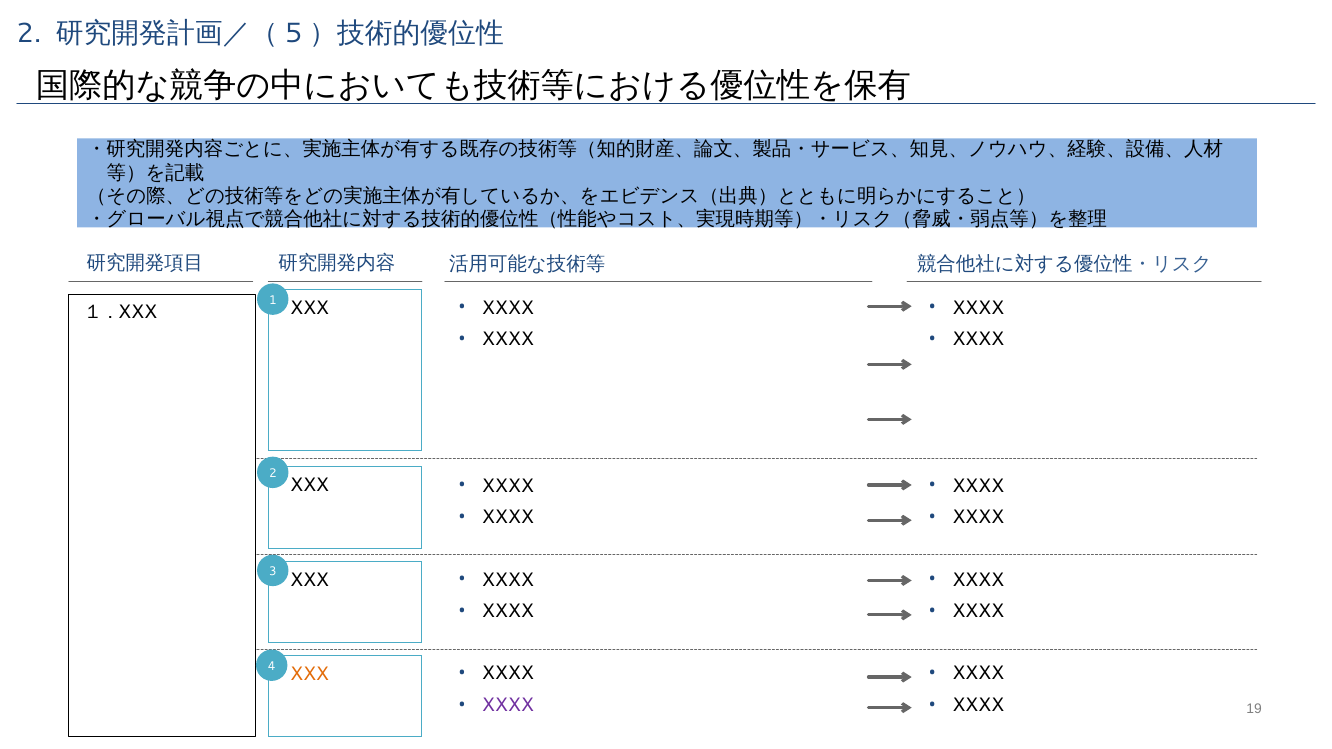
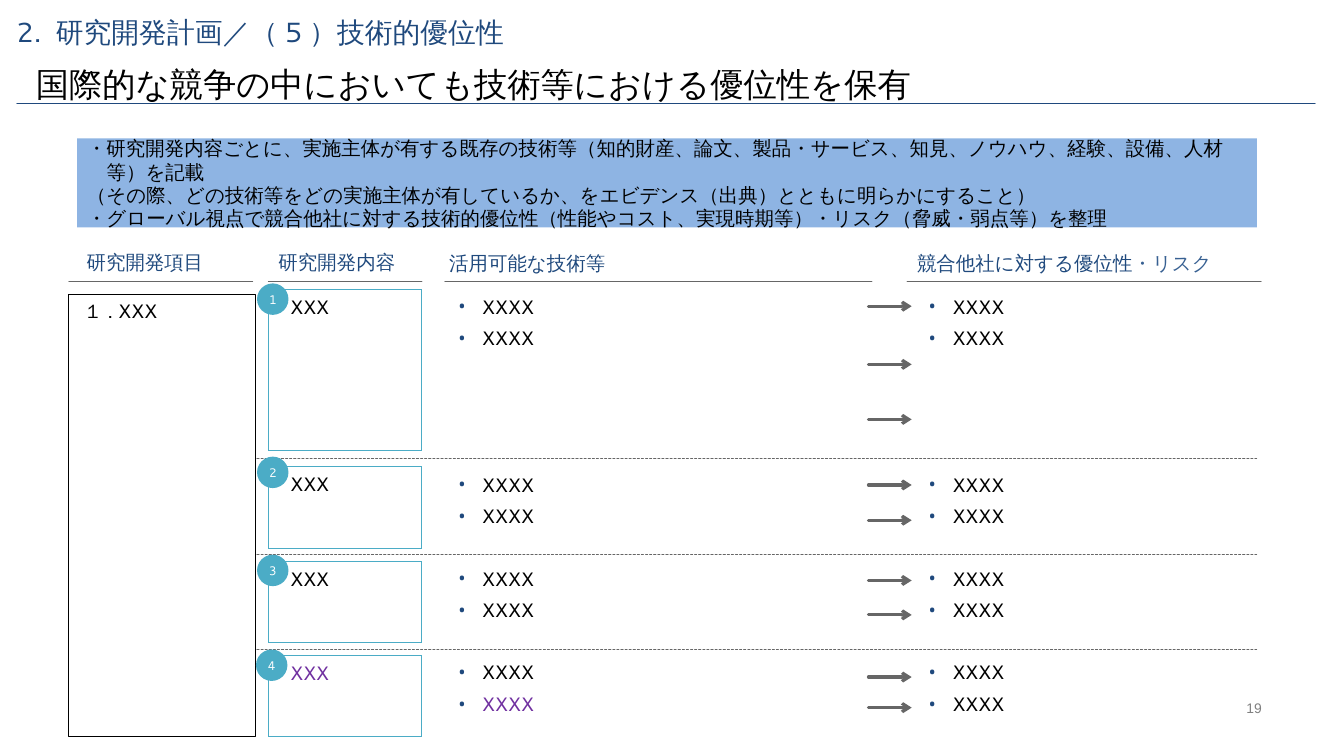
XXX colour: orange -> purple (309, 674)
